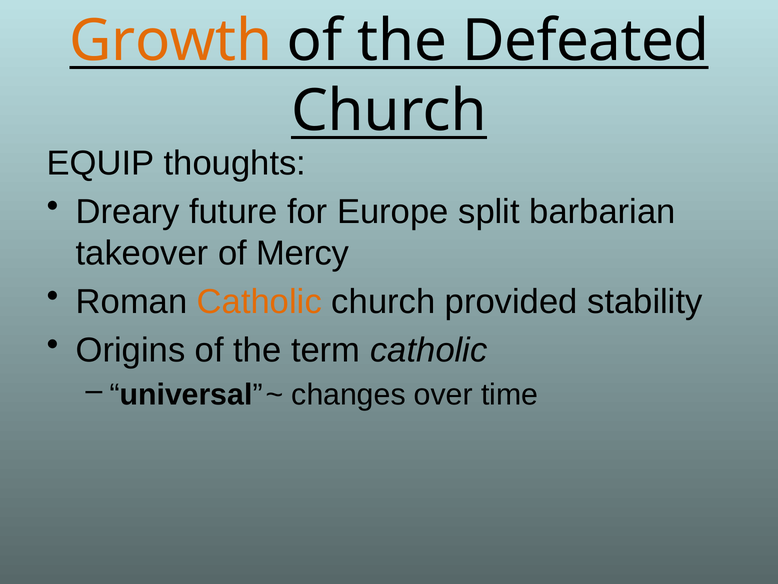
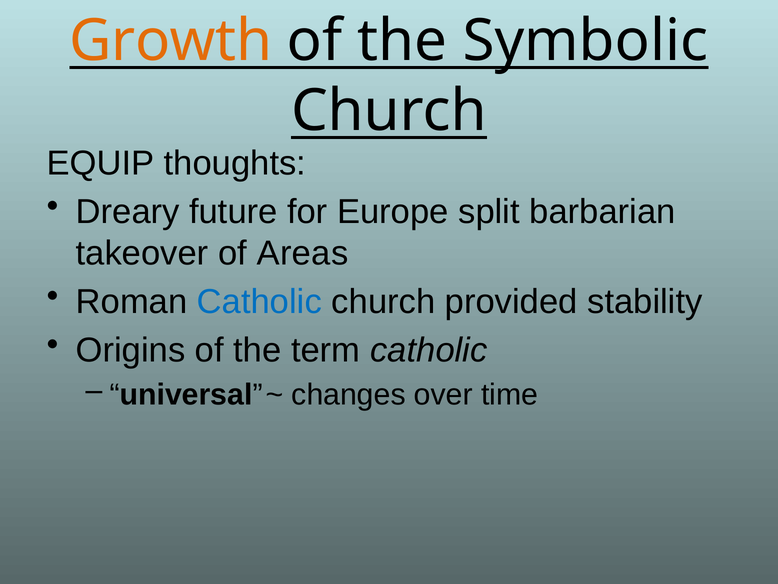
Defeated: Defeated -> Symbolic (585, 41)
Mercy: Mercy -> Areas (302, 253)
Catholic colour: orange -> blue (259, 302)
